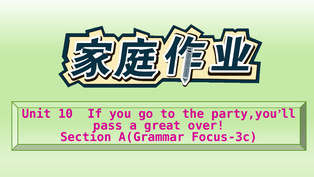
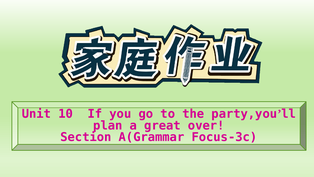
pass: pass -> plan (108, 125)
